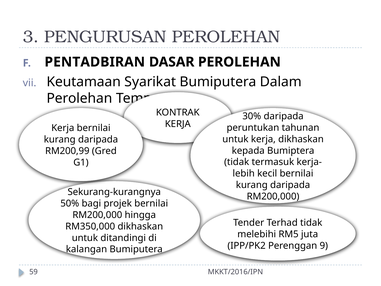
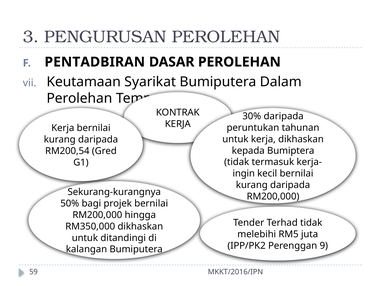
RM200,99: RM200,99 -> RM200,54 (67, 151)
lebih: lebih -> ingin (244, 173)
